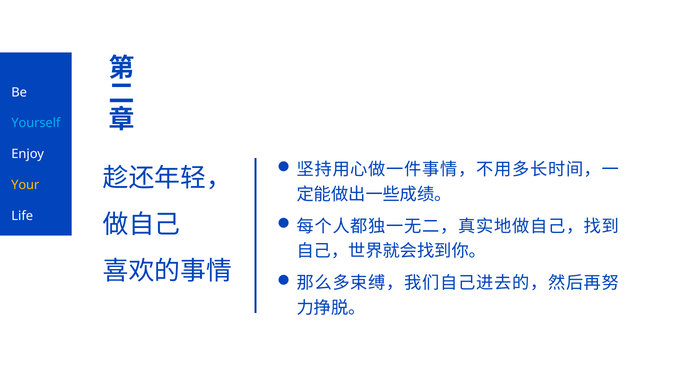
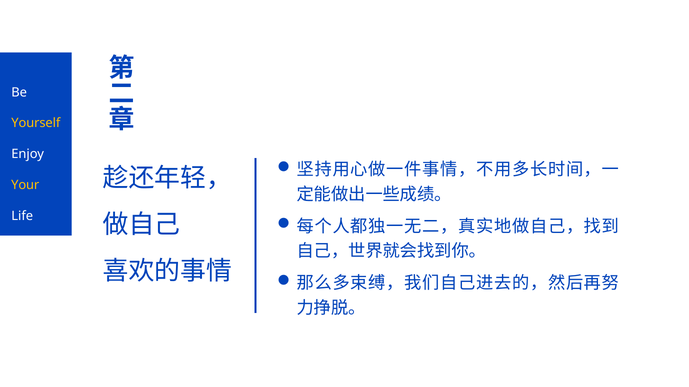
Yourself colour: light blue -> yellow (36, 123)
